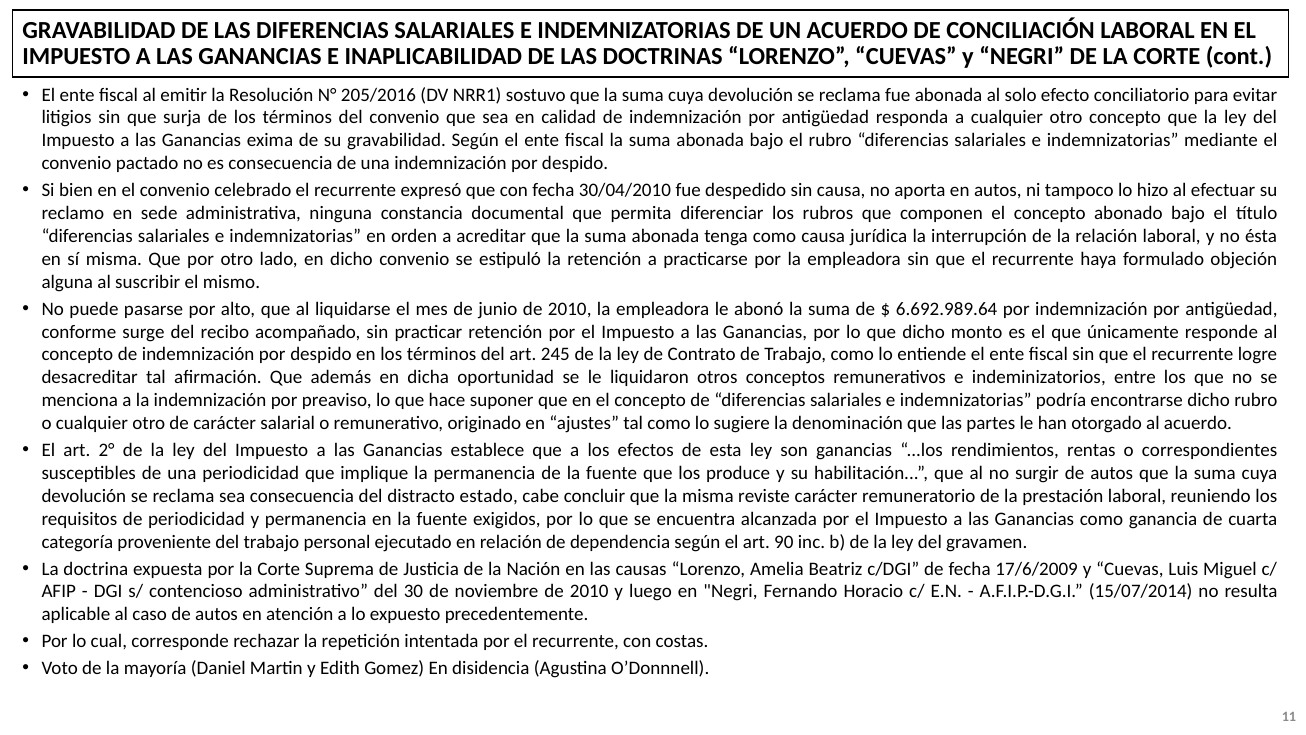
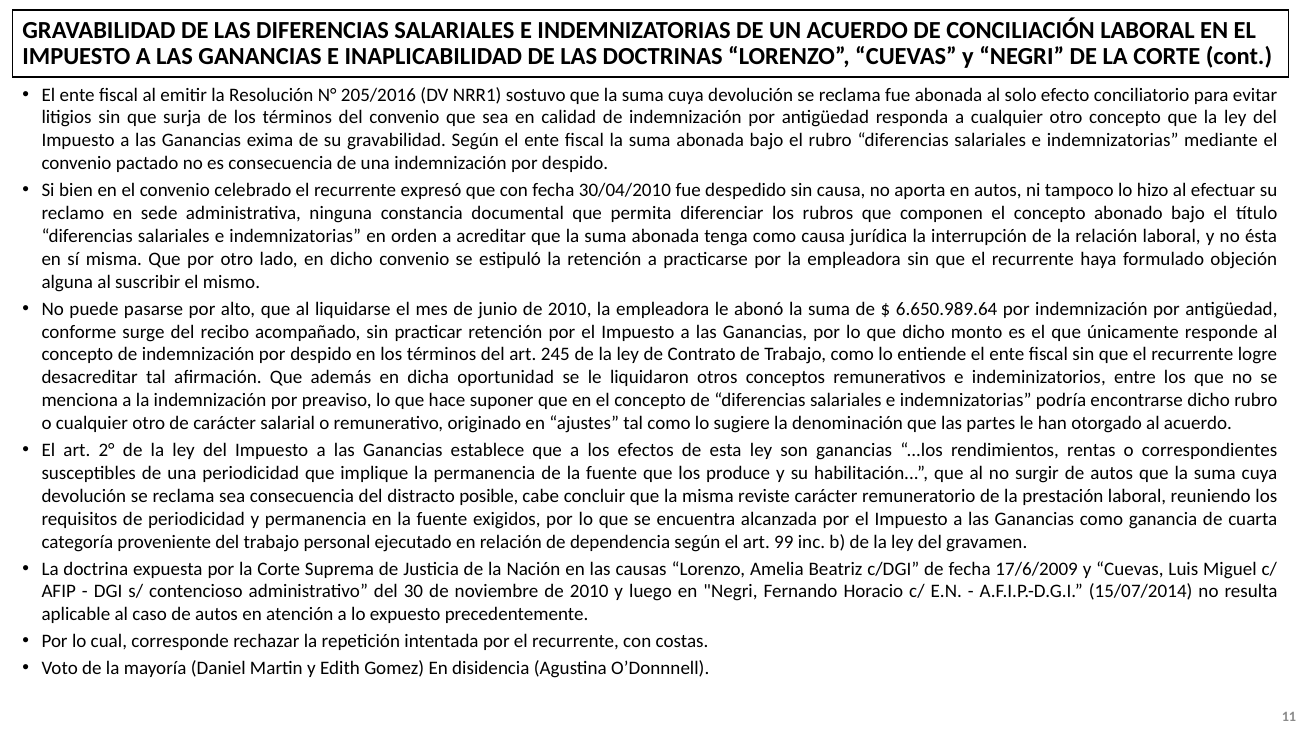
6.692.989.64: 6.692.989.64 -> 6.650.989.64 (947, 309)
estado: estado -> posible (489, 496)
90: 90 -> 99 (784, 541)
